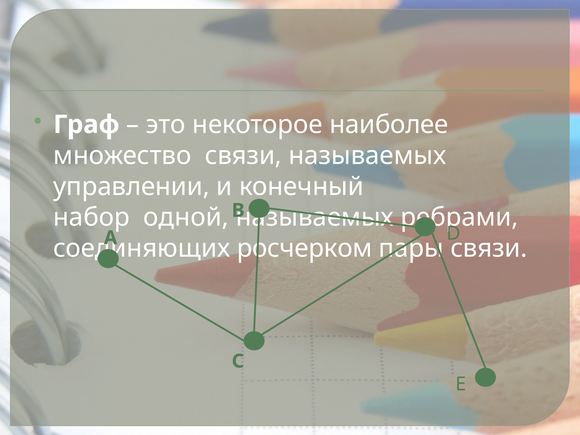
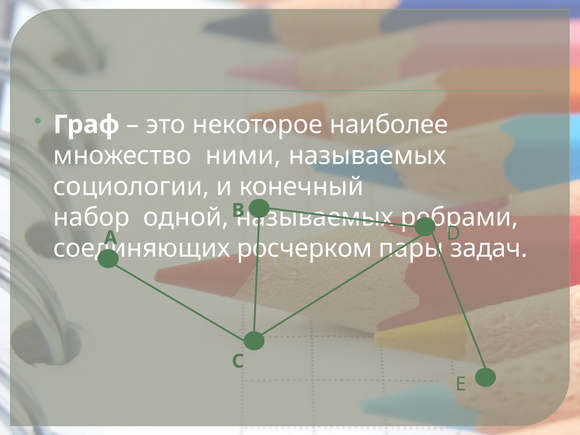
множество связи: связи -> ними (243, 156)
управлении: управлении -> социологии (131, 187)
пары связи: связи -> задач (489, 248)
